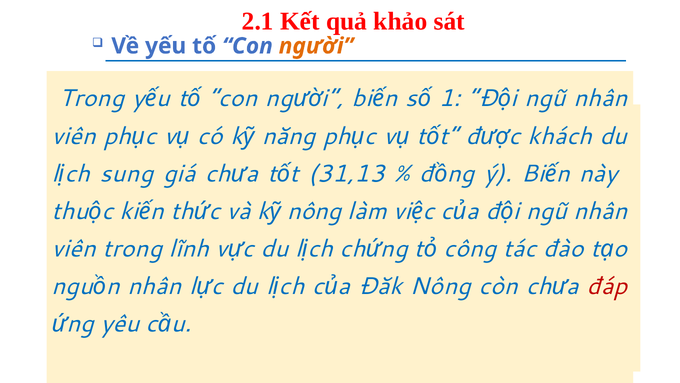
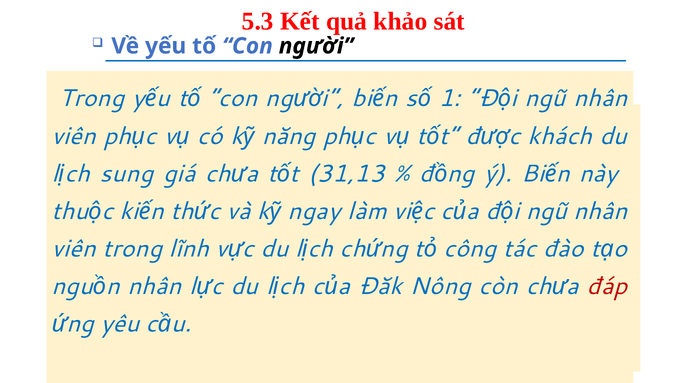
2.1: 2.1 -> 5.3 (258, 21)
người colour: orange -> black (316, 46)
nông: nông -> ngay (314, 211)
